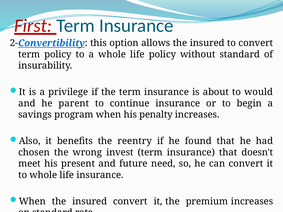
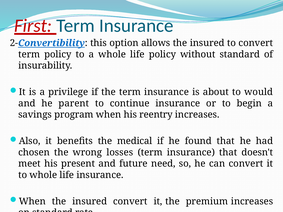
penalty: penalty -> reentry (156, 115)
reentry: reentry -> medical (135, 141)
invest: invest -> losses (120, 153)
